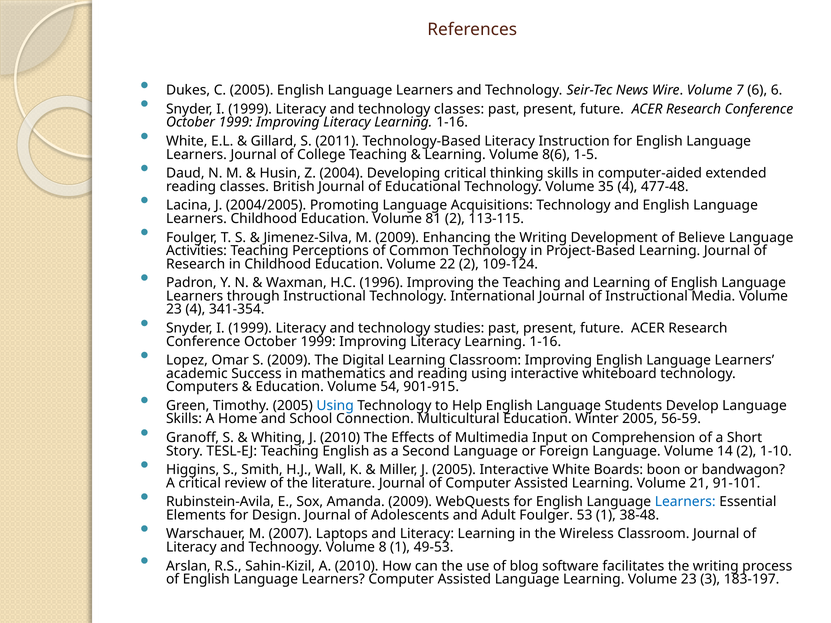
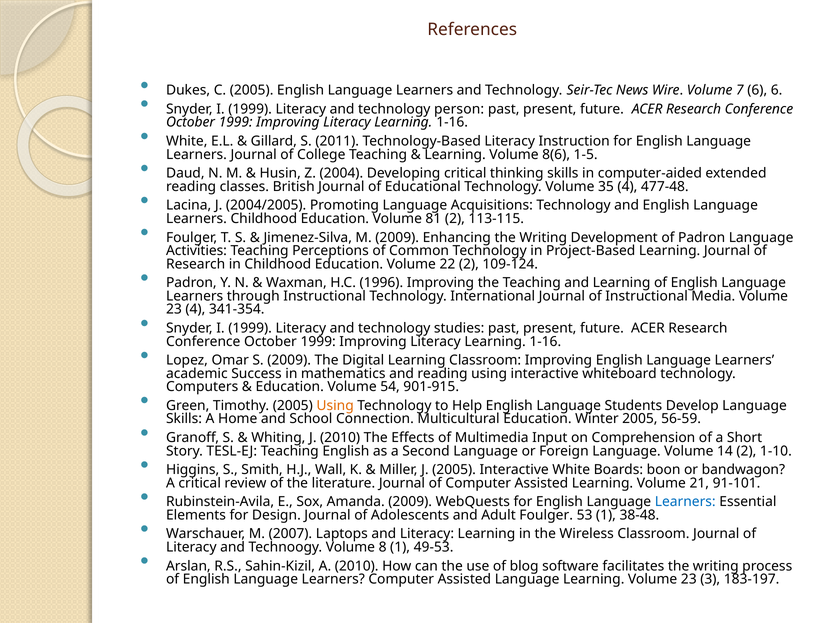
technology classes: classes -> person (459, 109)
of Believe: Believe -> Padron (702, 238)
Using colour: blue -> orange (335, 406)
